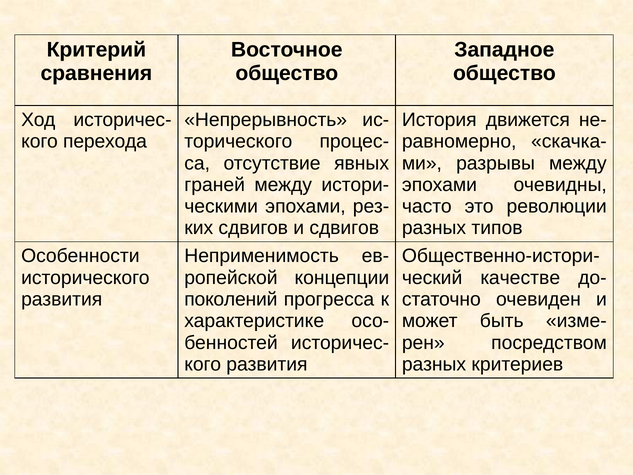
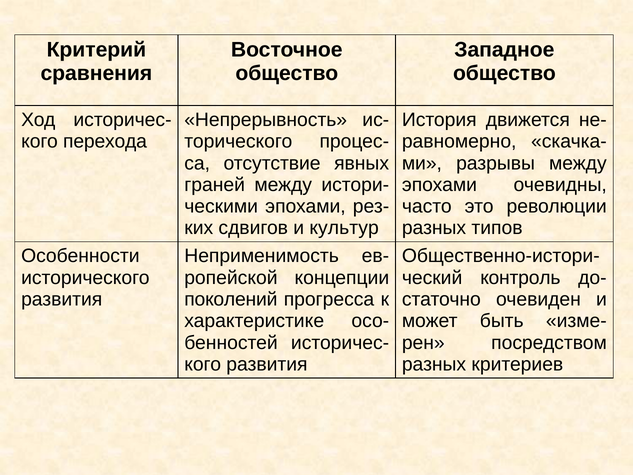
и сдвигов: сдвигов -> культур (344, 228)
качестве: качестве -> контроль (520, 278)
